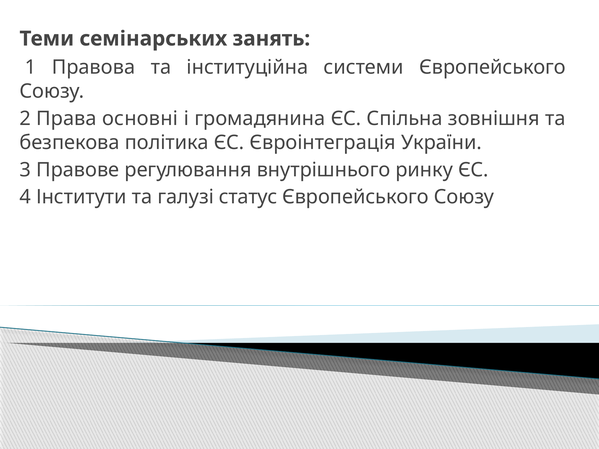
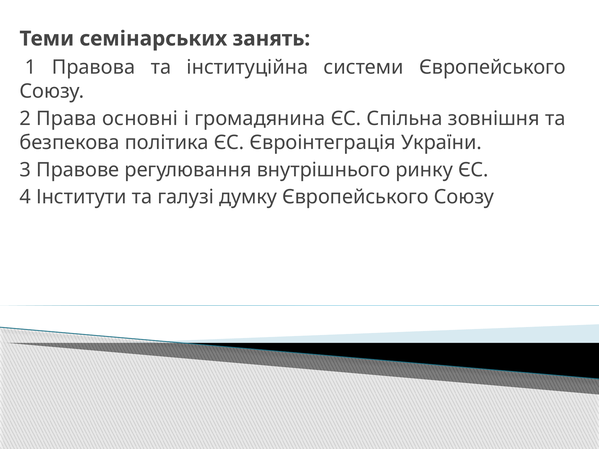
статус: статус -> думку (248, 197)
